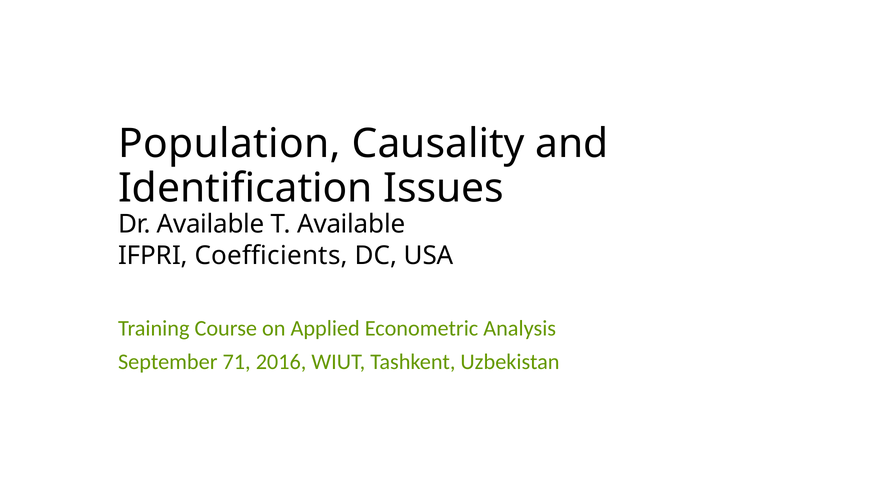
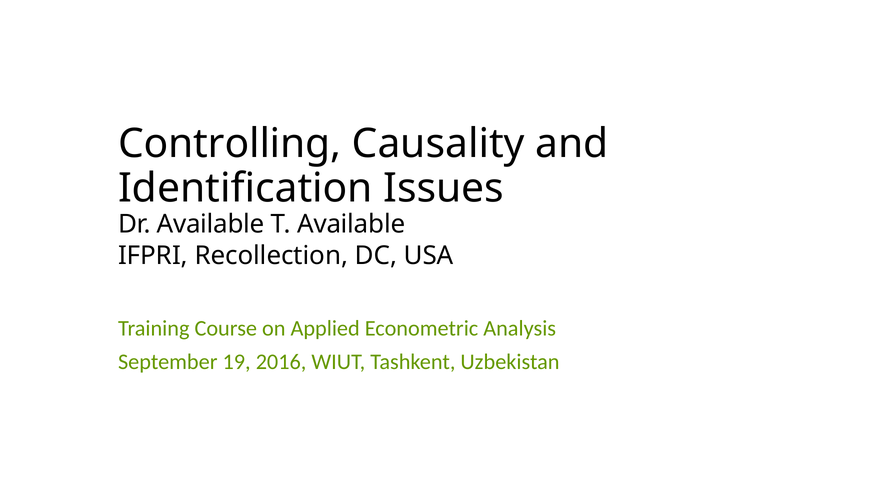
Population: Population -> Controlling (230, 144)
Coefficients: Coefficients -> Recollection (271, 256)
71: 71 -> 19 (237, 362)
